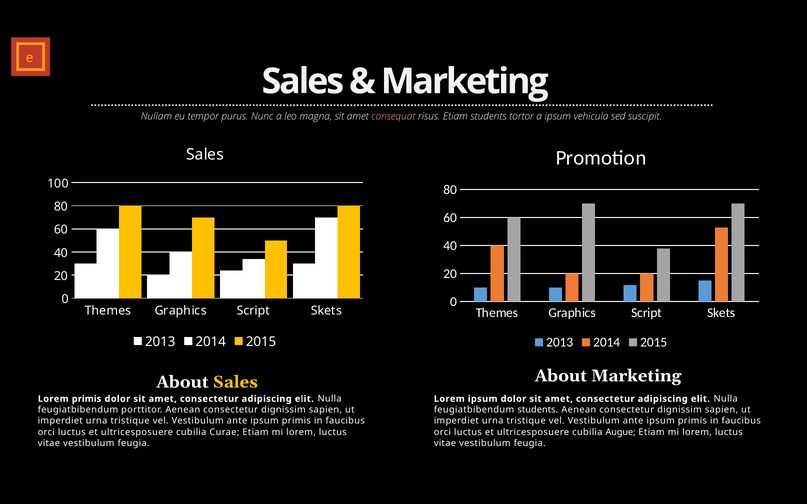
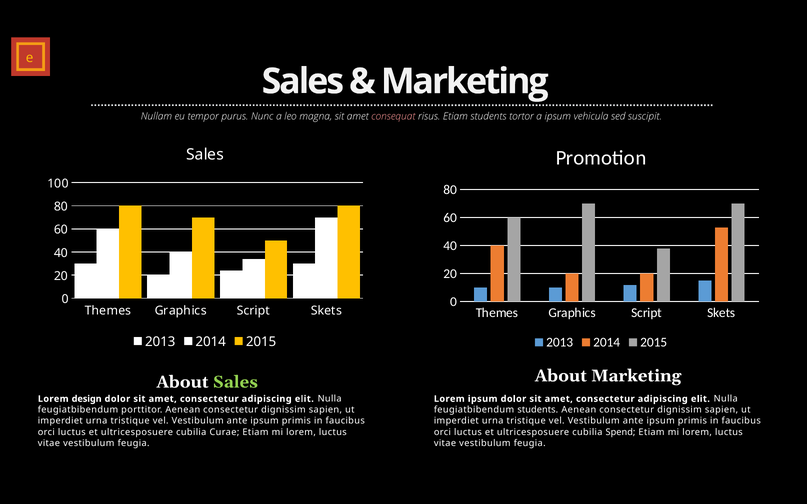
Sales colour: yellow -> light green (235, 382)
Lorem primis: primis -> design (87, 399)
Augue: Augue -> Spend (621, 432)
